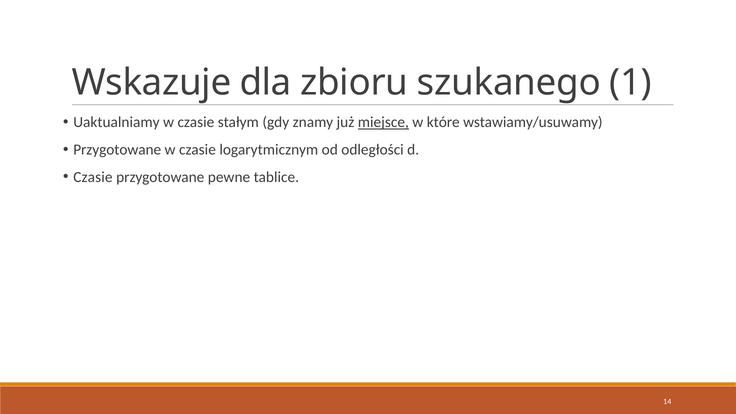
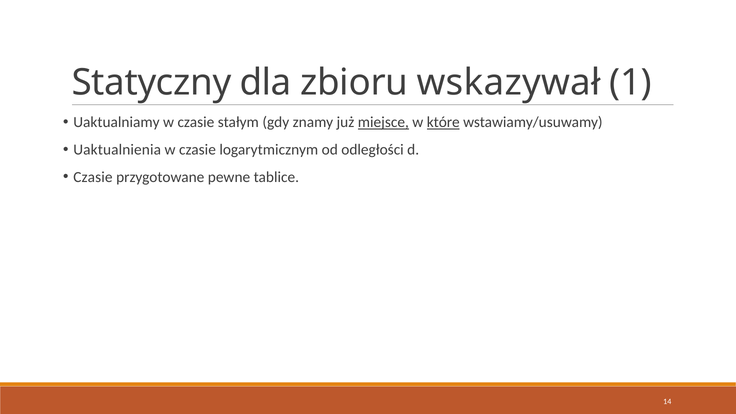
Wskazuje: Wskazuje -> Statyczny (151, 82)
szukanego: szukanego -> wskazywał (509, 82)
które underline: none -> present (443, 122)
Przygotowane: Przygotowane -> Uaktualnienia (117, 150)
